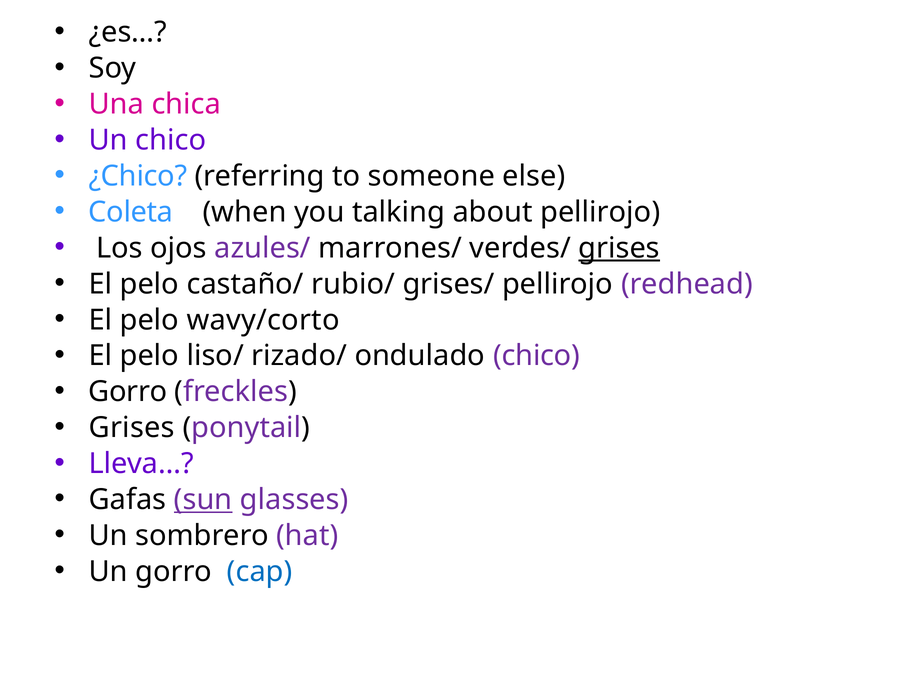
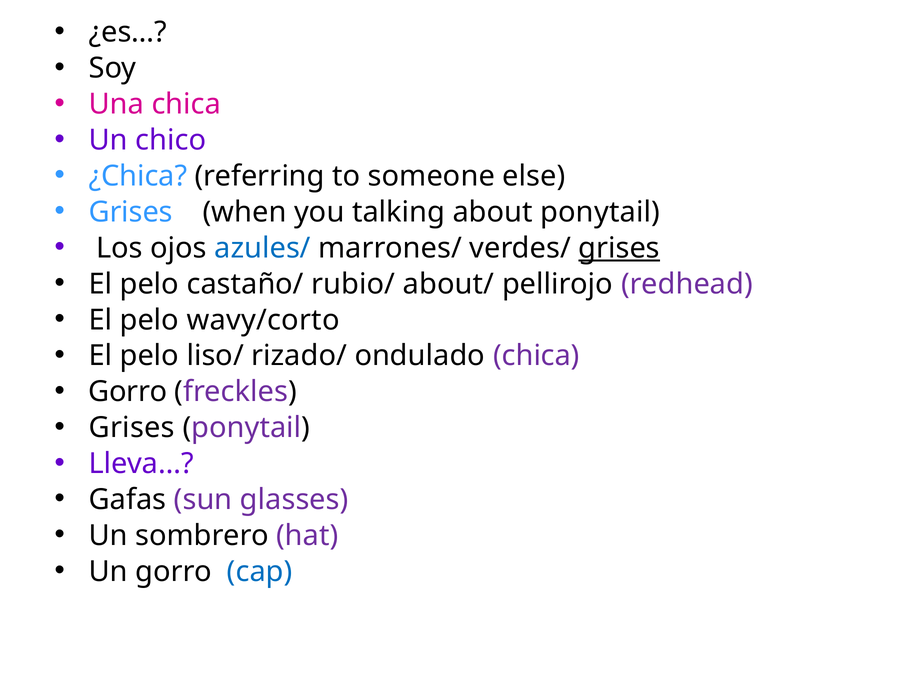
¿Chico: ¿Chico -> ¿Chica (138, 176)
Coleta: Coleta -> Grises (131, 212)
about pellirojo: pellirojo -> ponytail (600, 212)
azules/ colour: purple -> blue (263, 248)
grises/: grises/ -> about/ (448, 284)
ondulado chico: chico -> chica (536, 356)
sun underline: present -> none (203, 499)
